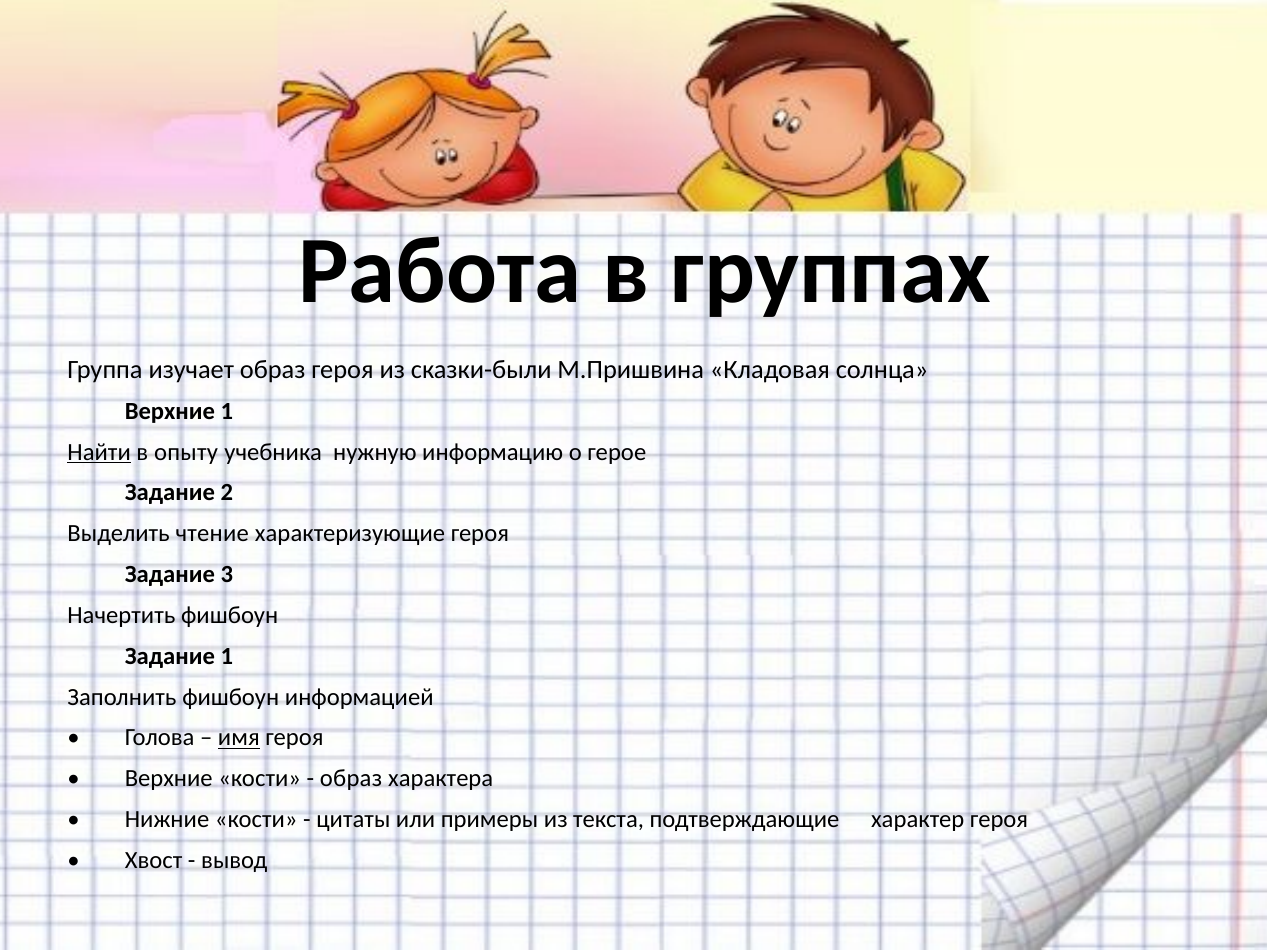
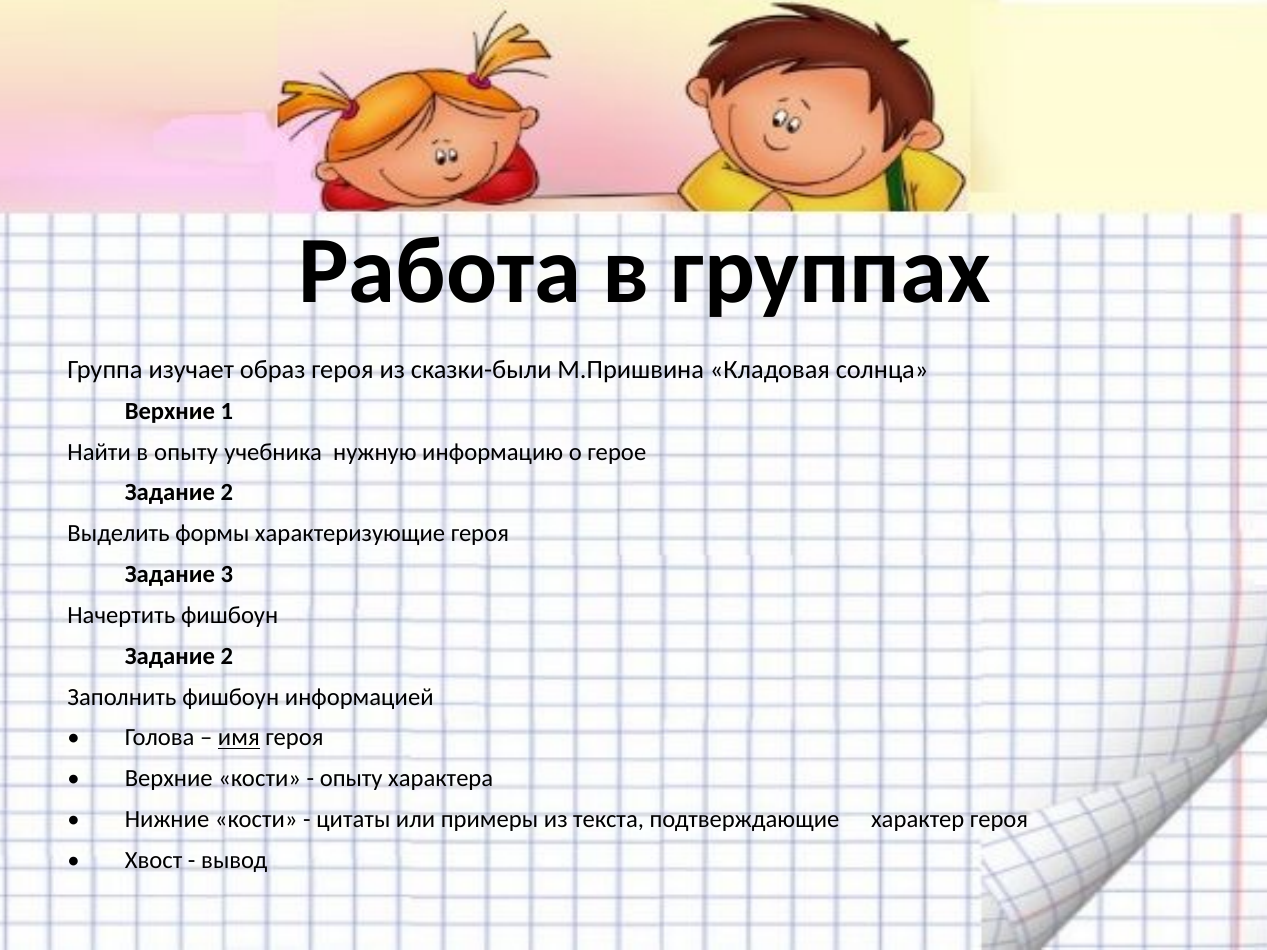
Найти underline: present -> none (99, 452)
чтение: чтение -> формы (212, 534)
1: 1 -> 2 (227, 656)
образ: образ -> опыту (351, 779)
